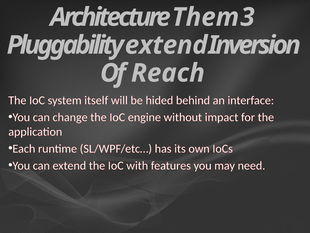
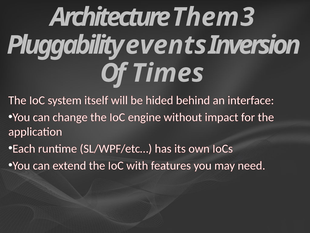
Pluggability extend: extend -> events (166, 45)
Reach: Reach -> Times (168, 73)
